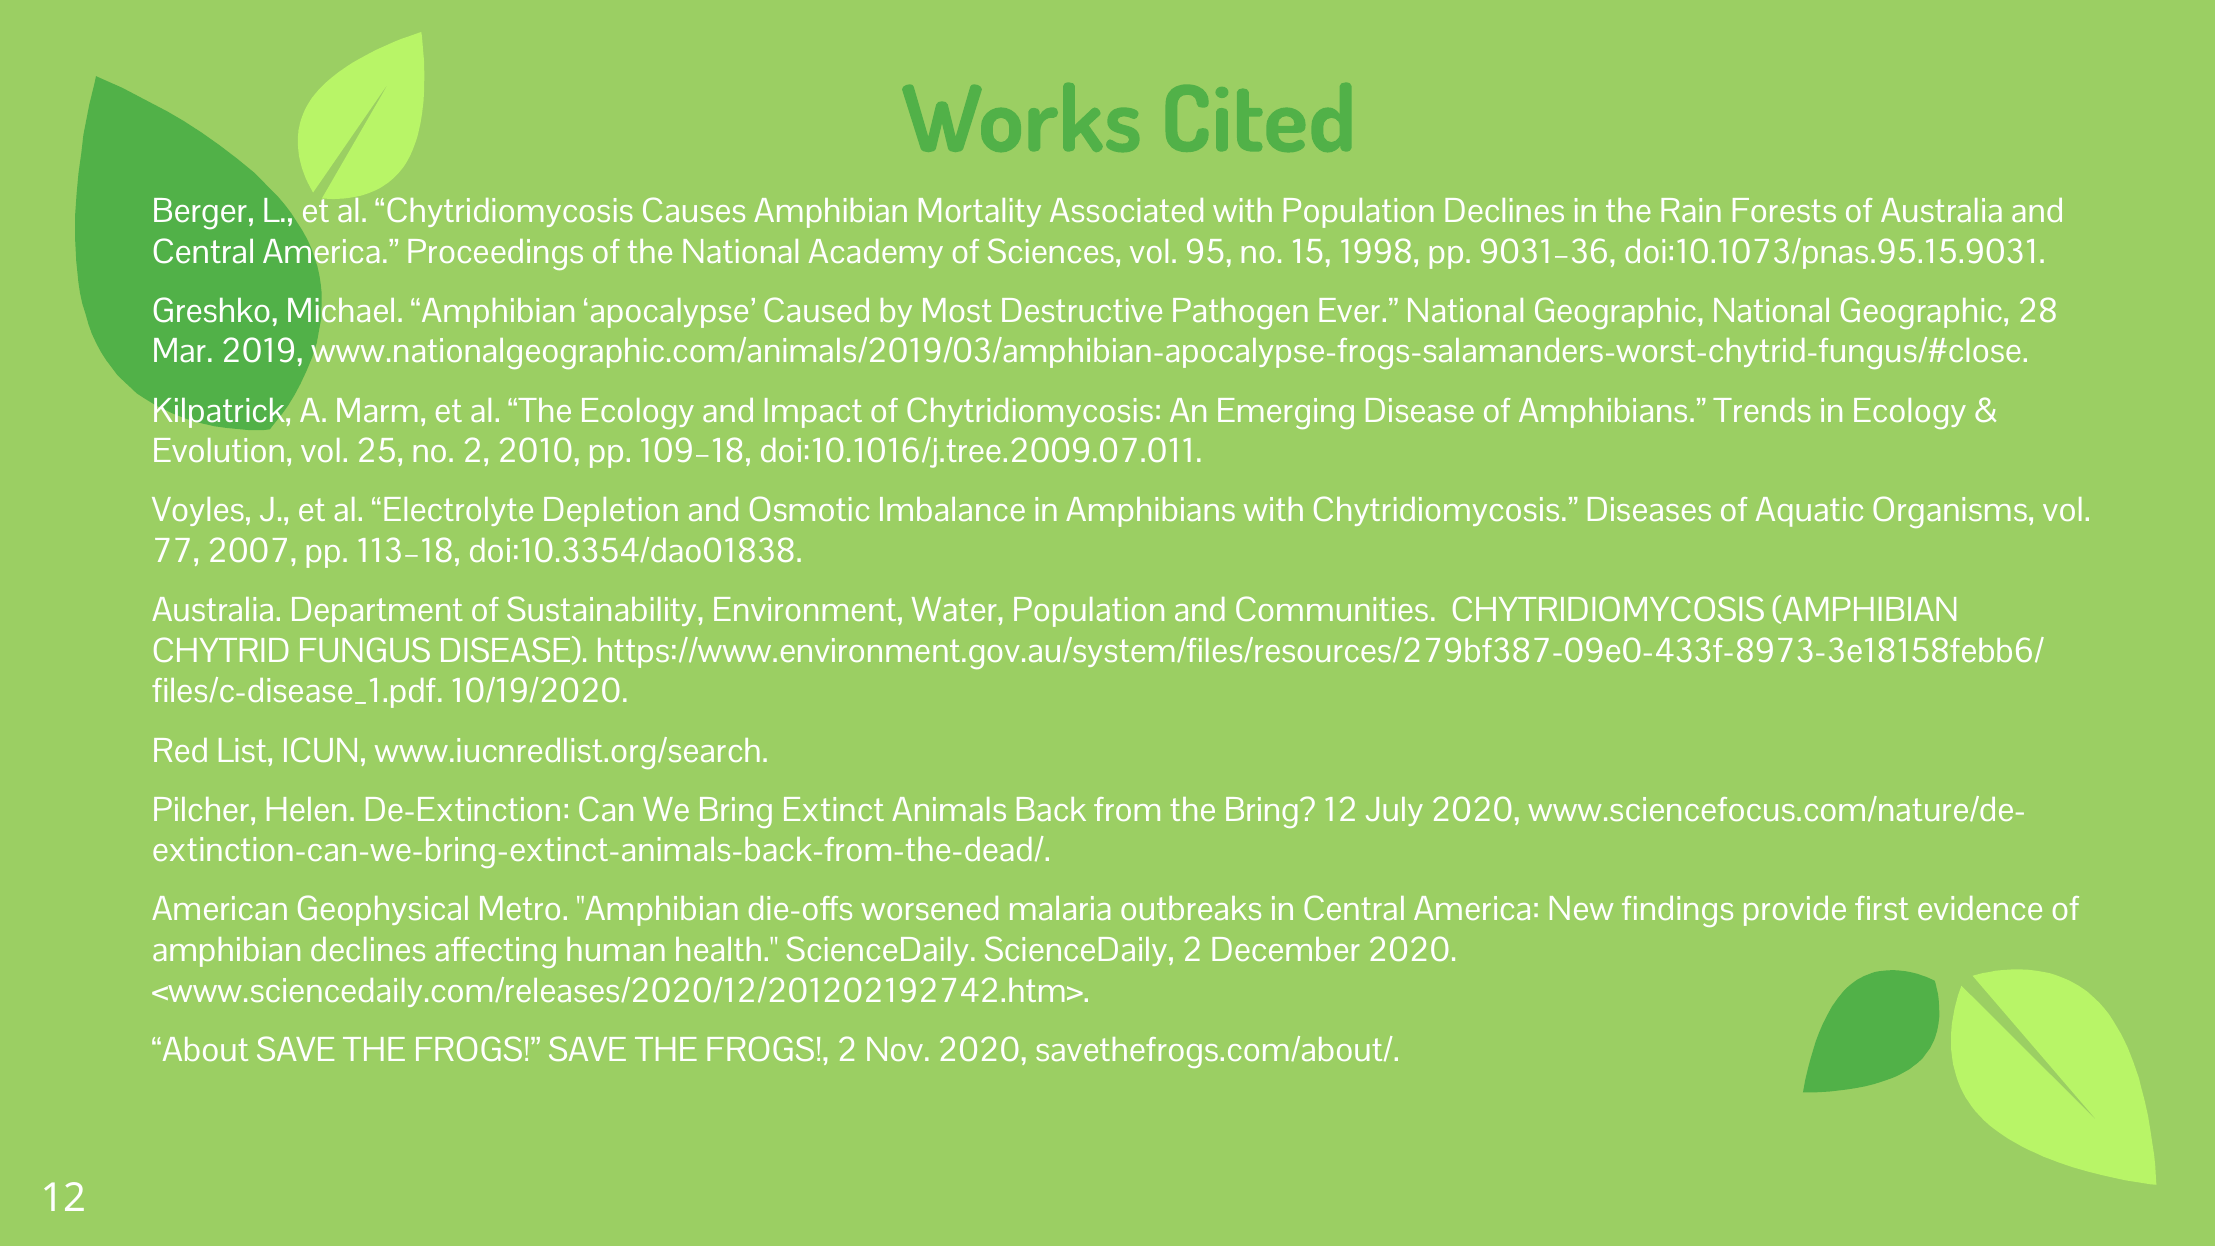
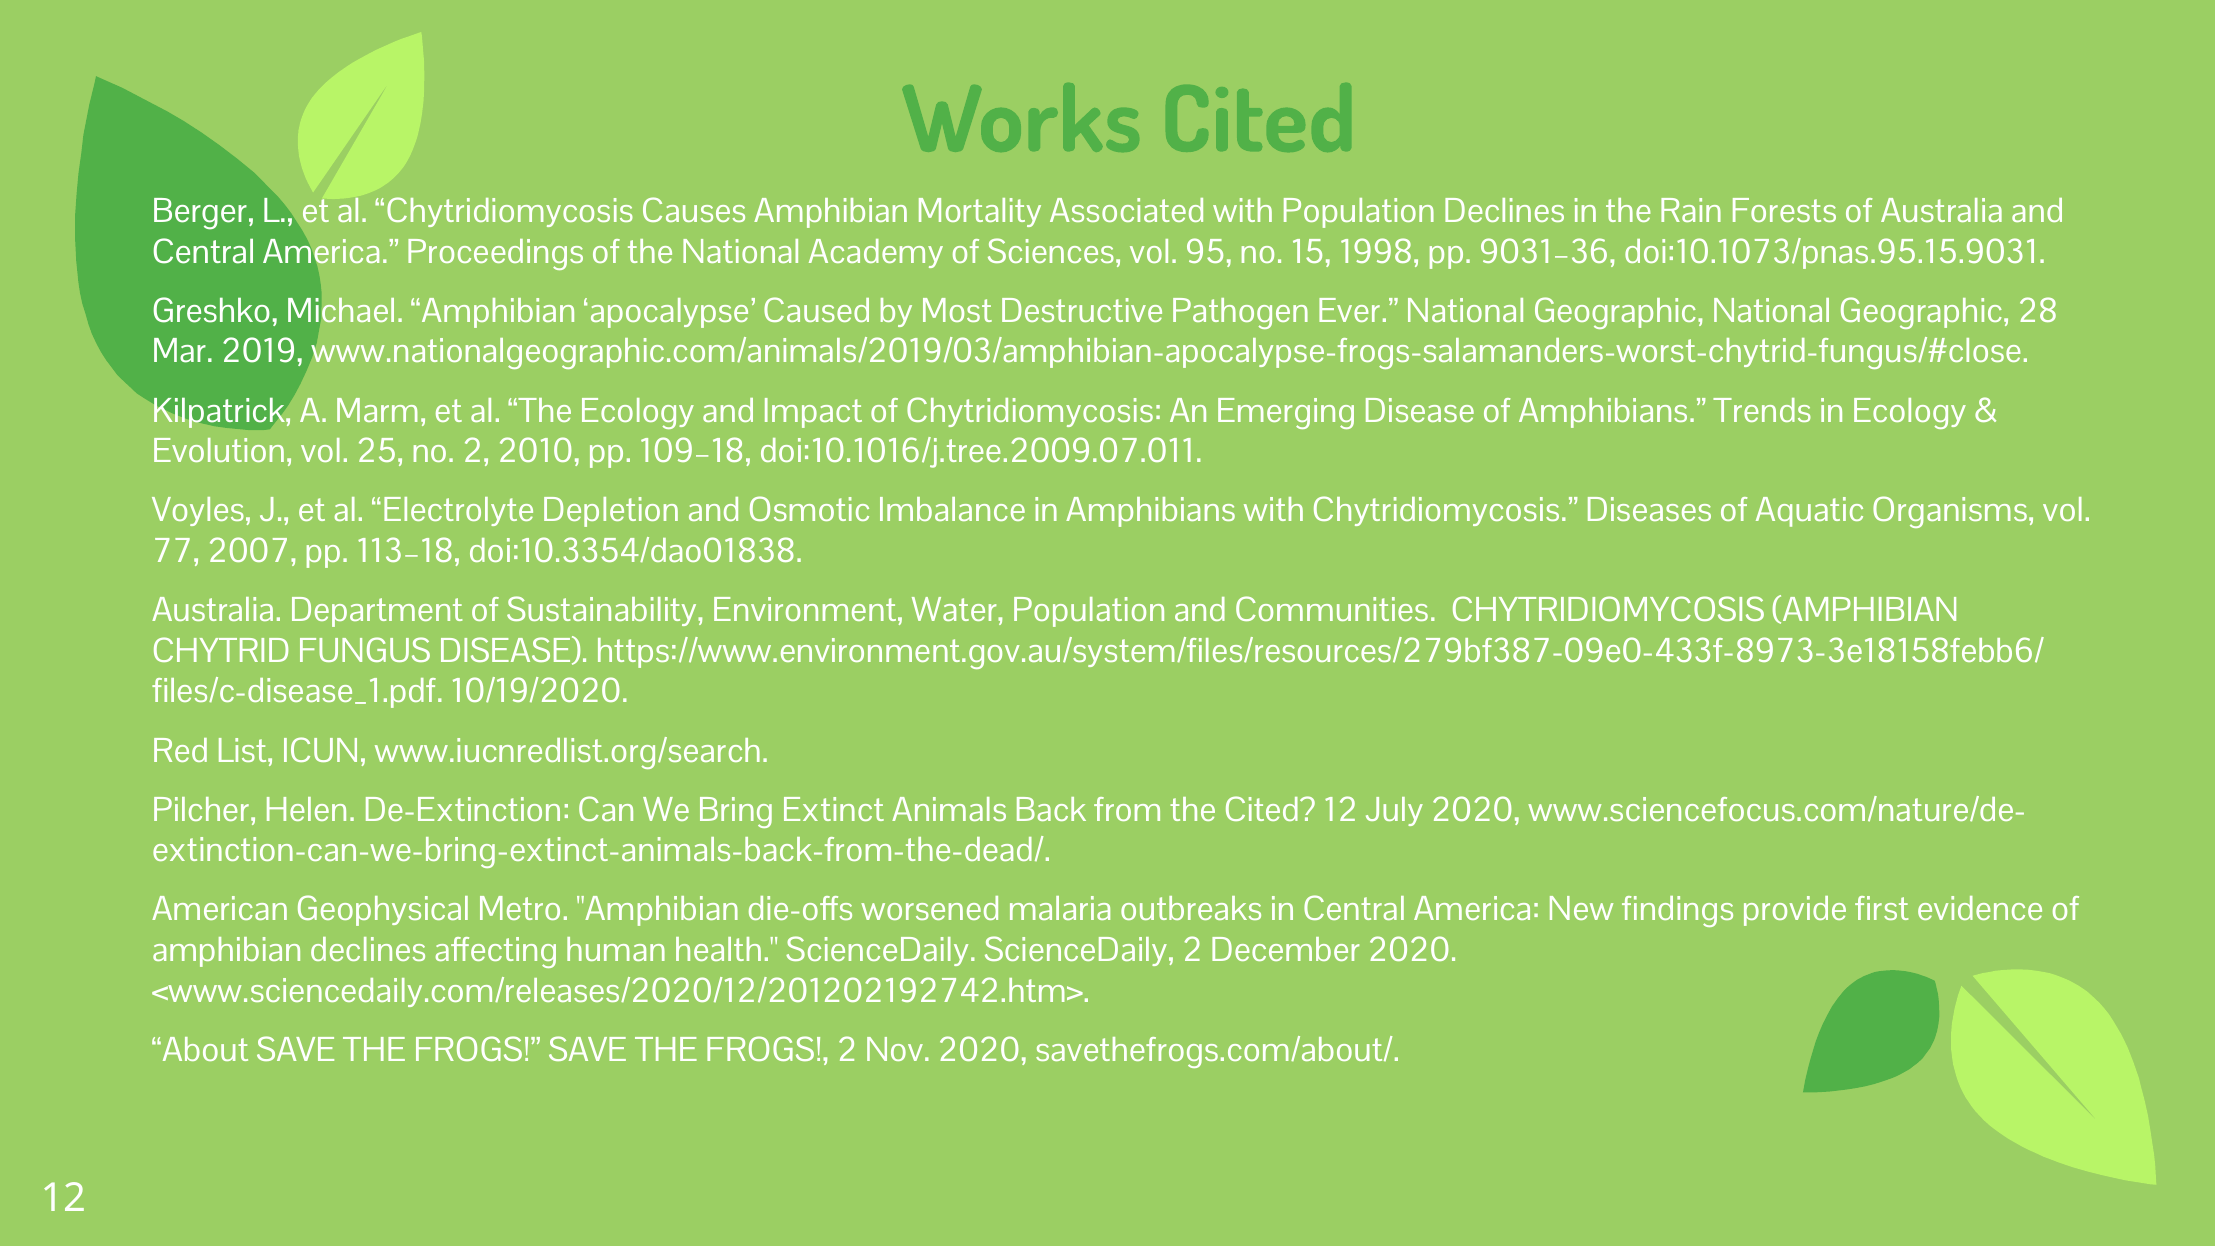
the Bring: Bring -> Cited (1270, 810)
